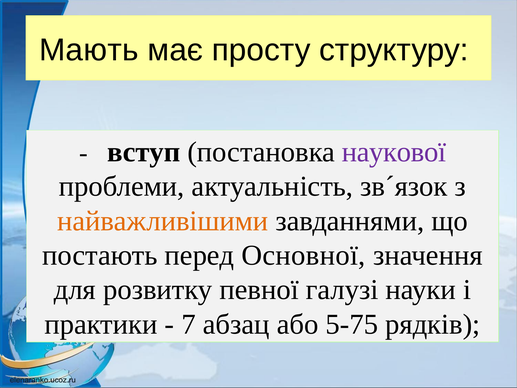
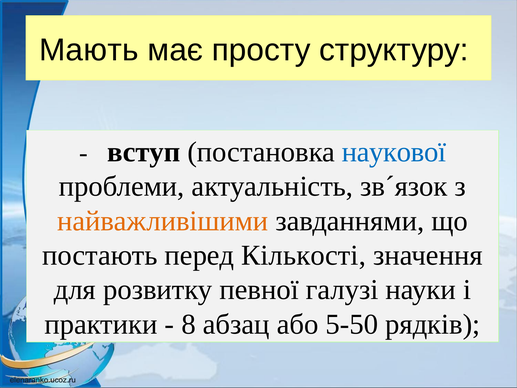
наукової colour: purple -> blue (394, 152)
Основної: Основної -> Кількості (304, 255)
7: 7 -> 8 (189, 324)
5-75: 5-75 -> 5-50 (352, 324)
